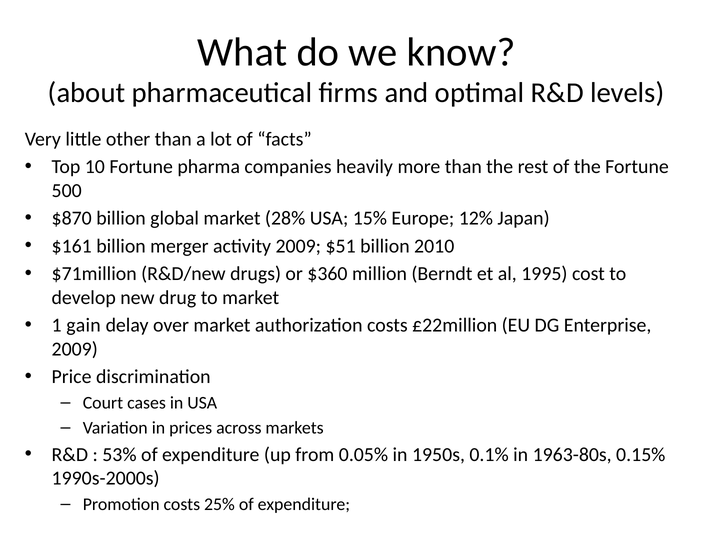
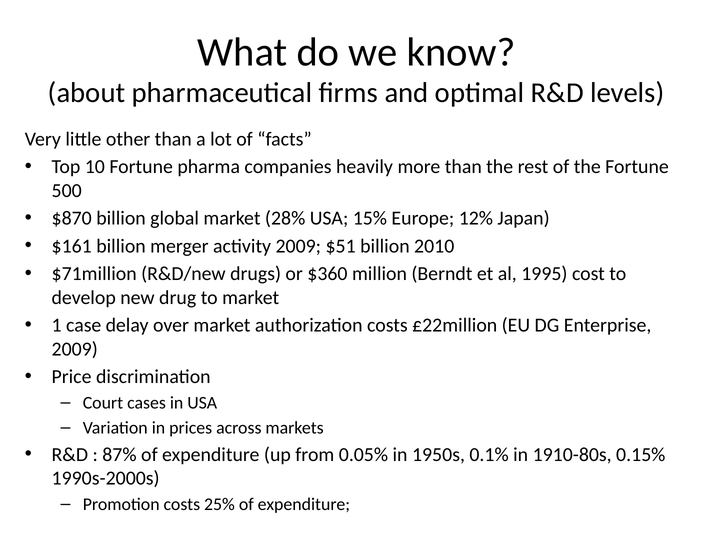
gain: gain -> case (84, 325)
53%: 53% -> 87% (119, 454)
1963-80s: 1963-80s -> 1910-80s (572, 454)
